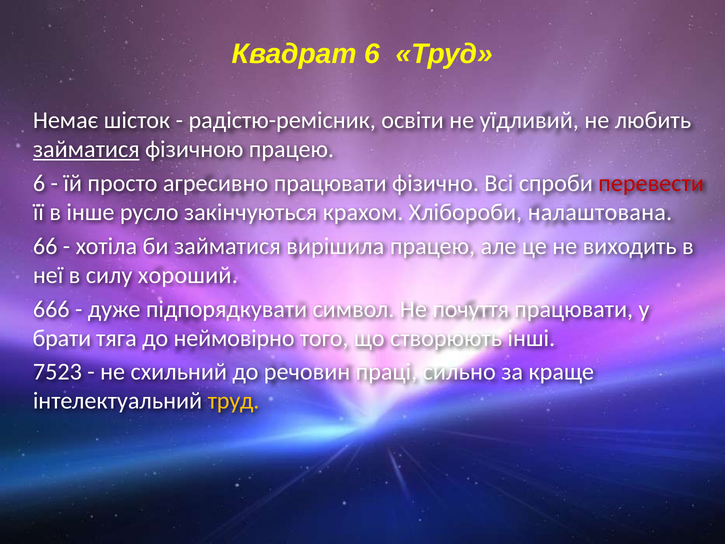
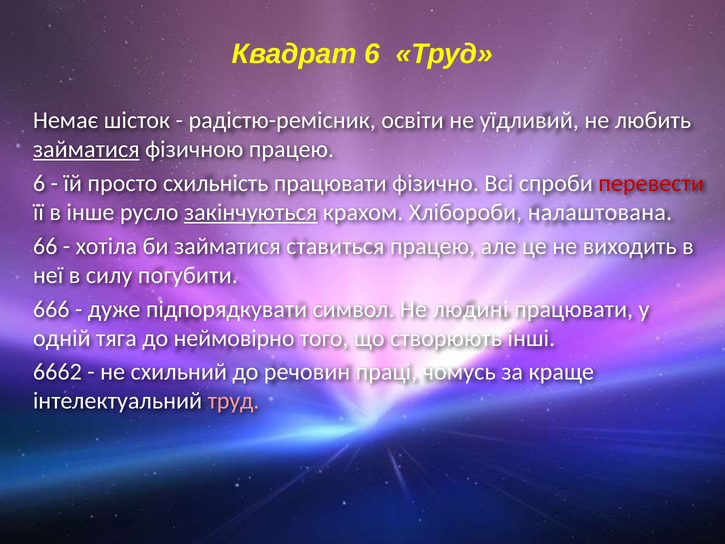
агресивно: агресивно -> схильність (216, 183)
закінчуються underline: none -> present (251, 212)
вирішила: вирішила -> ставиться (335, 246)
хороший: хороший -> погубити (188, 275)
почуття: почуття -> людині (470, 309)
брати: брати -> одній (62, 338)
7523: 7523 -> 6662 (57, 372)
сильно: сильно -> чомусь (459, 372)
труд colour: yellow -> pink (234, 401)
